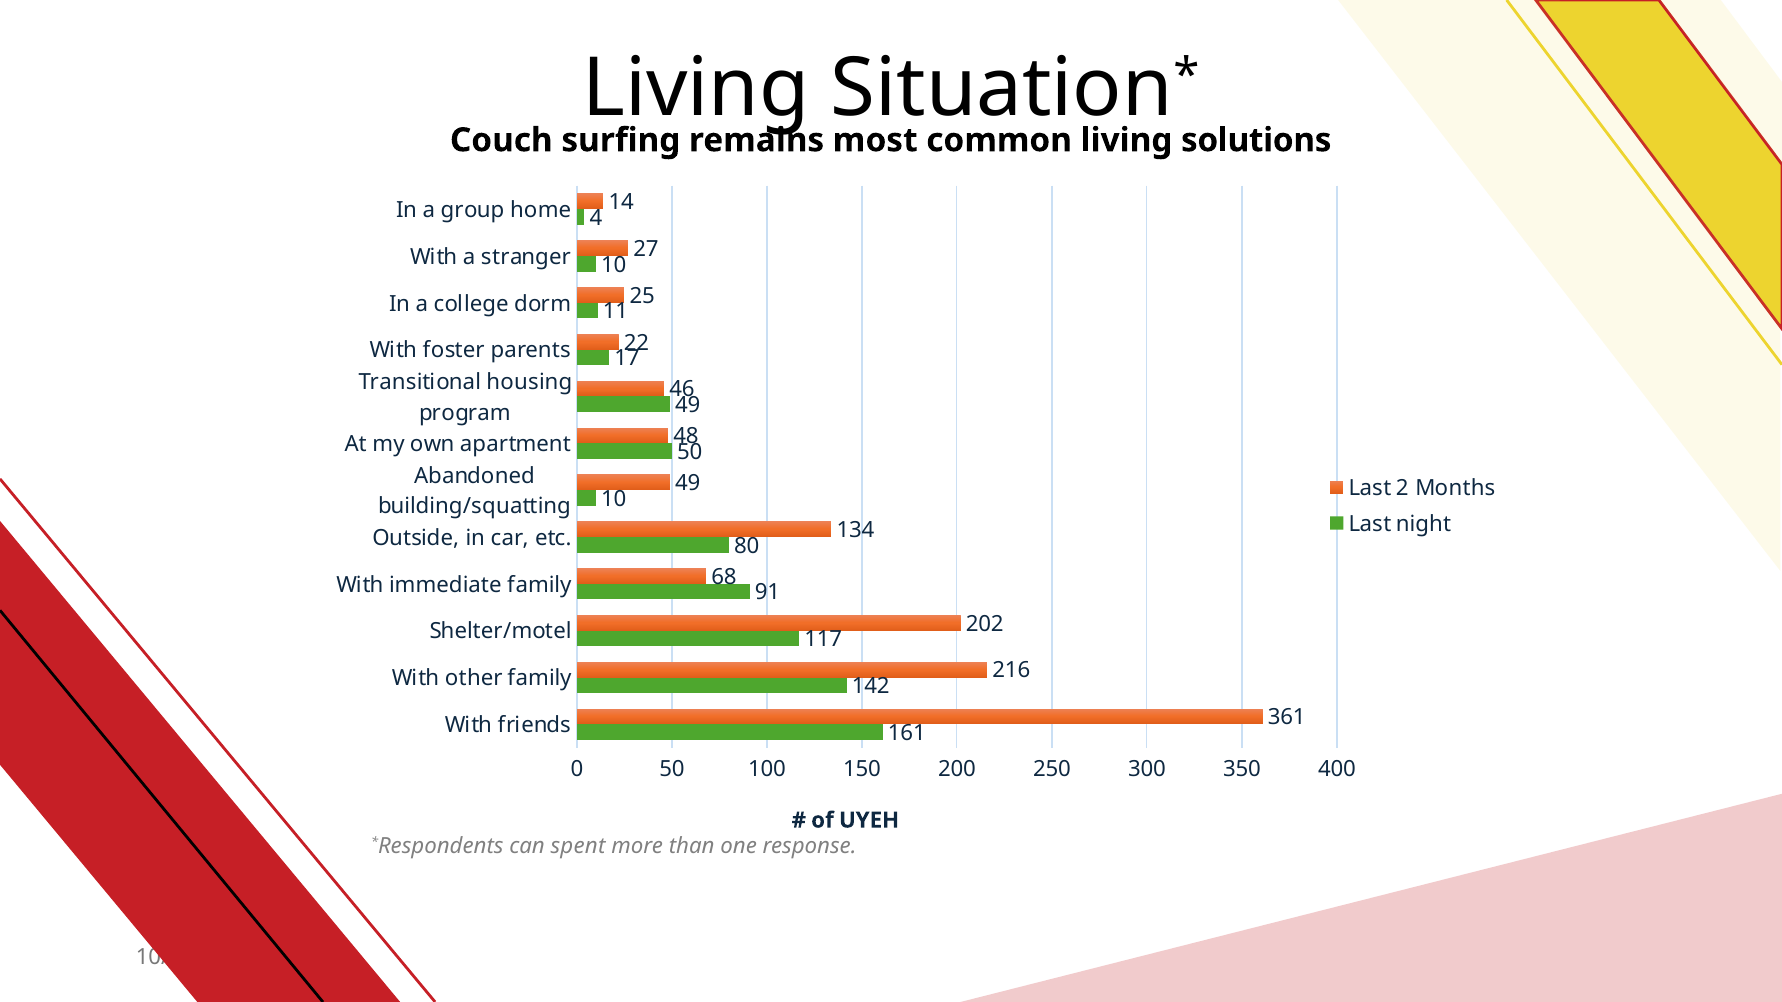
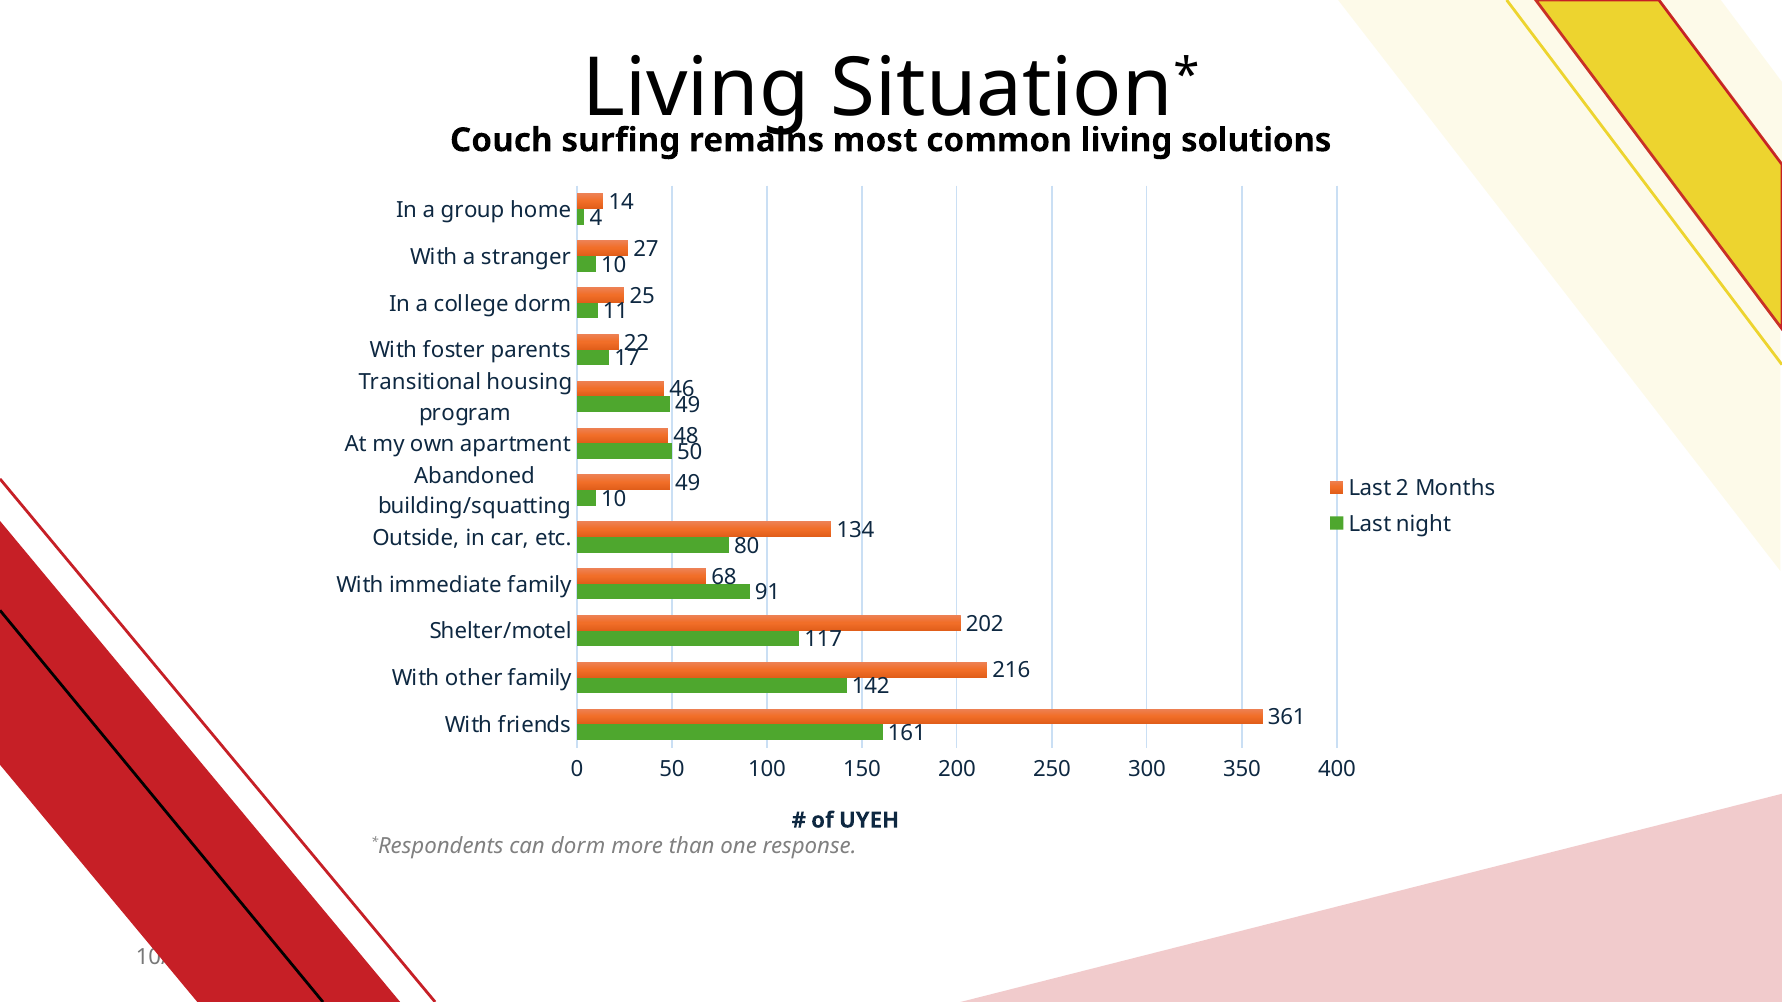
can spent: spent -> dorm (578, 846)
